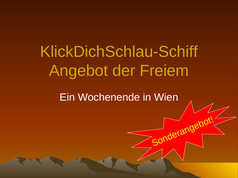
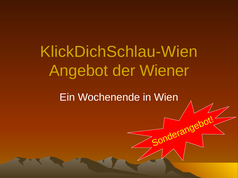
KlickDichSchlau-Schiff: KlickDichSchlau-Schiff -> KlickDichSchlau-Wien (119, 52)
Freiem: Freiem -> Wiener (164, 71)
